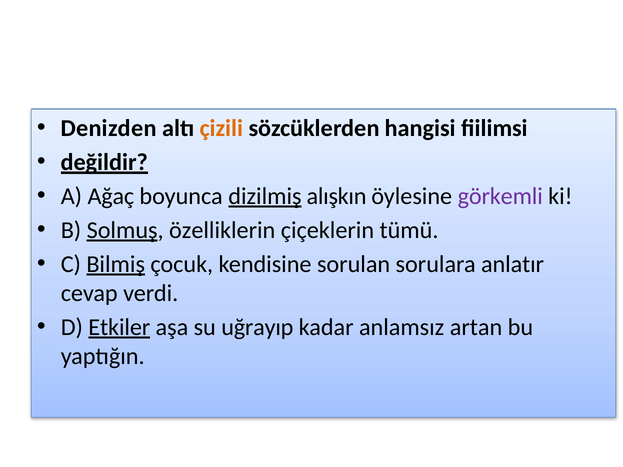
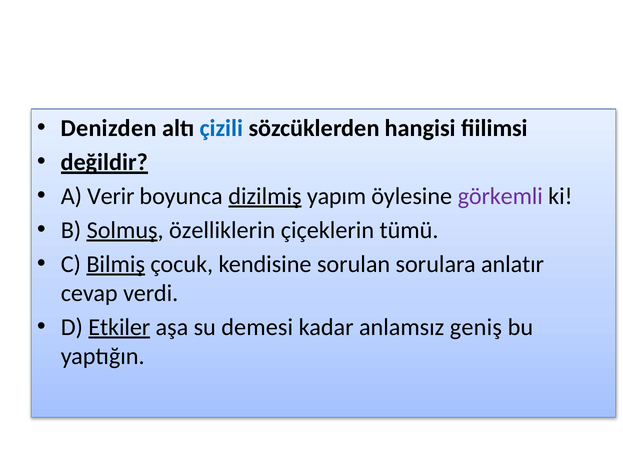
çizili colour: orange -> blue (221, 128)
Ağaç: Ağaç -> Verir (111, 196)
alışkın: alışkın -> yapım (337, 196)
uğrayıp: uğrayıp -> demesi (257, 327)
artan: artan -> geniş (476, 327)
